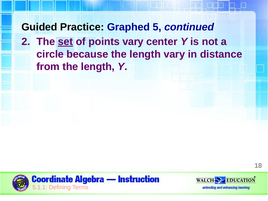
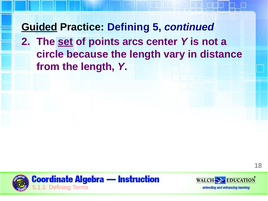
Guided underline: none -> present (39, 27)
Practice Graphed: Graphed -> Defining (128, 27)
points vary: vary -> arcs (133, 42)
